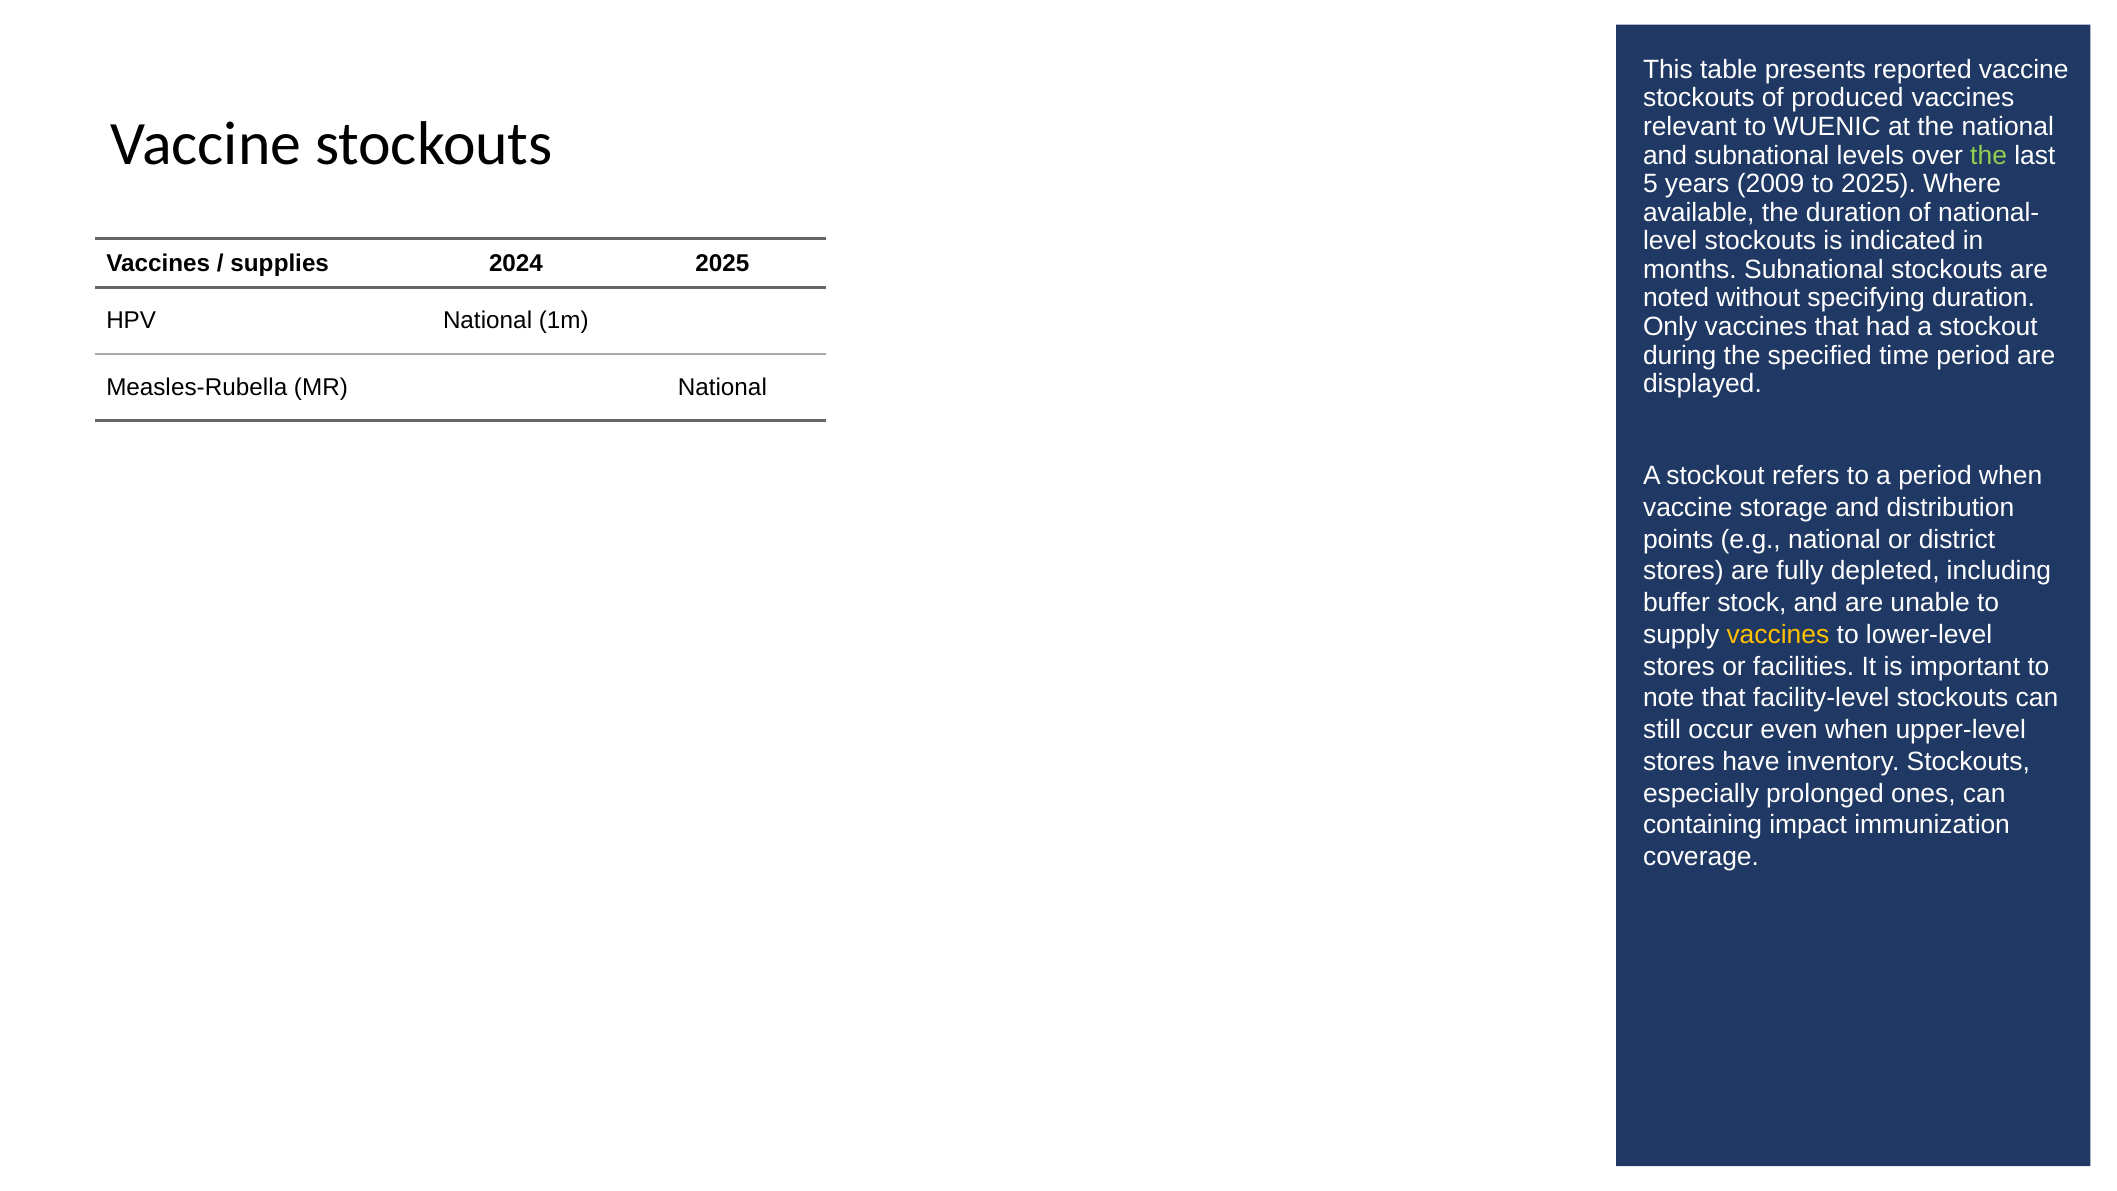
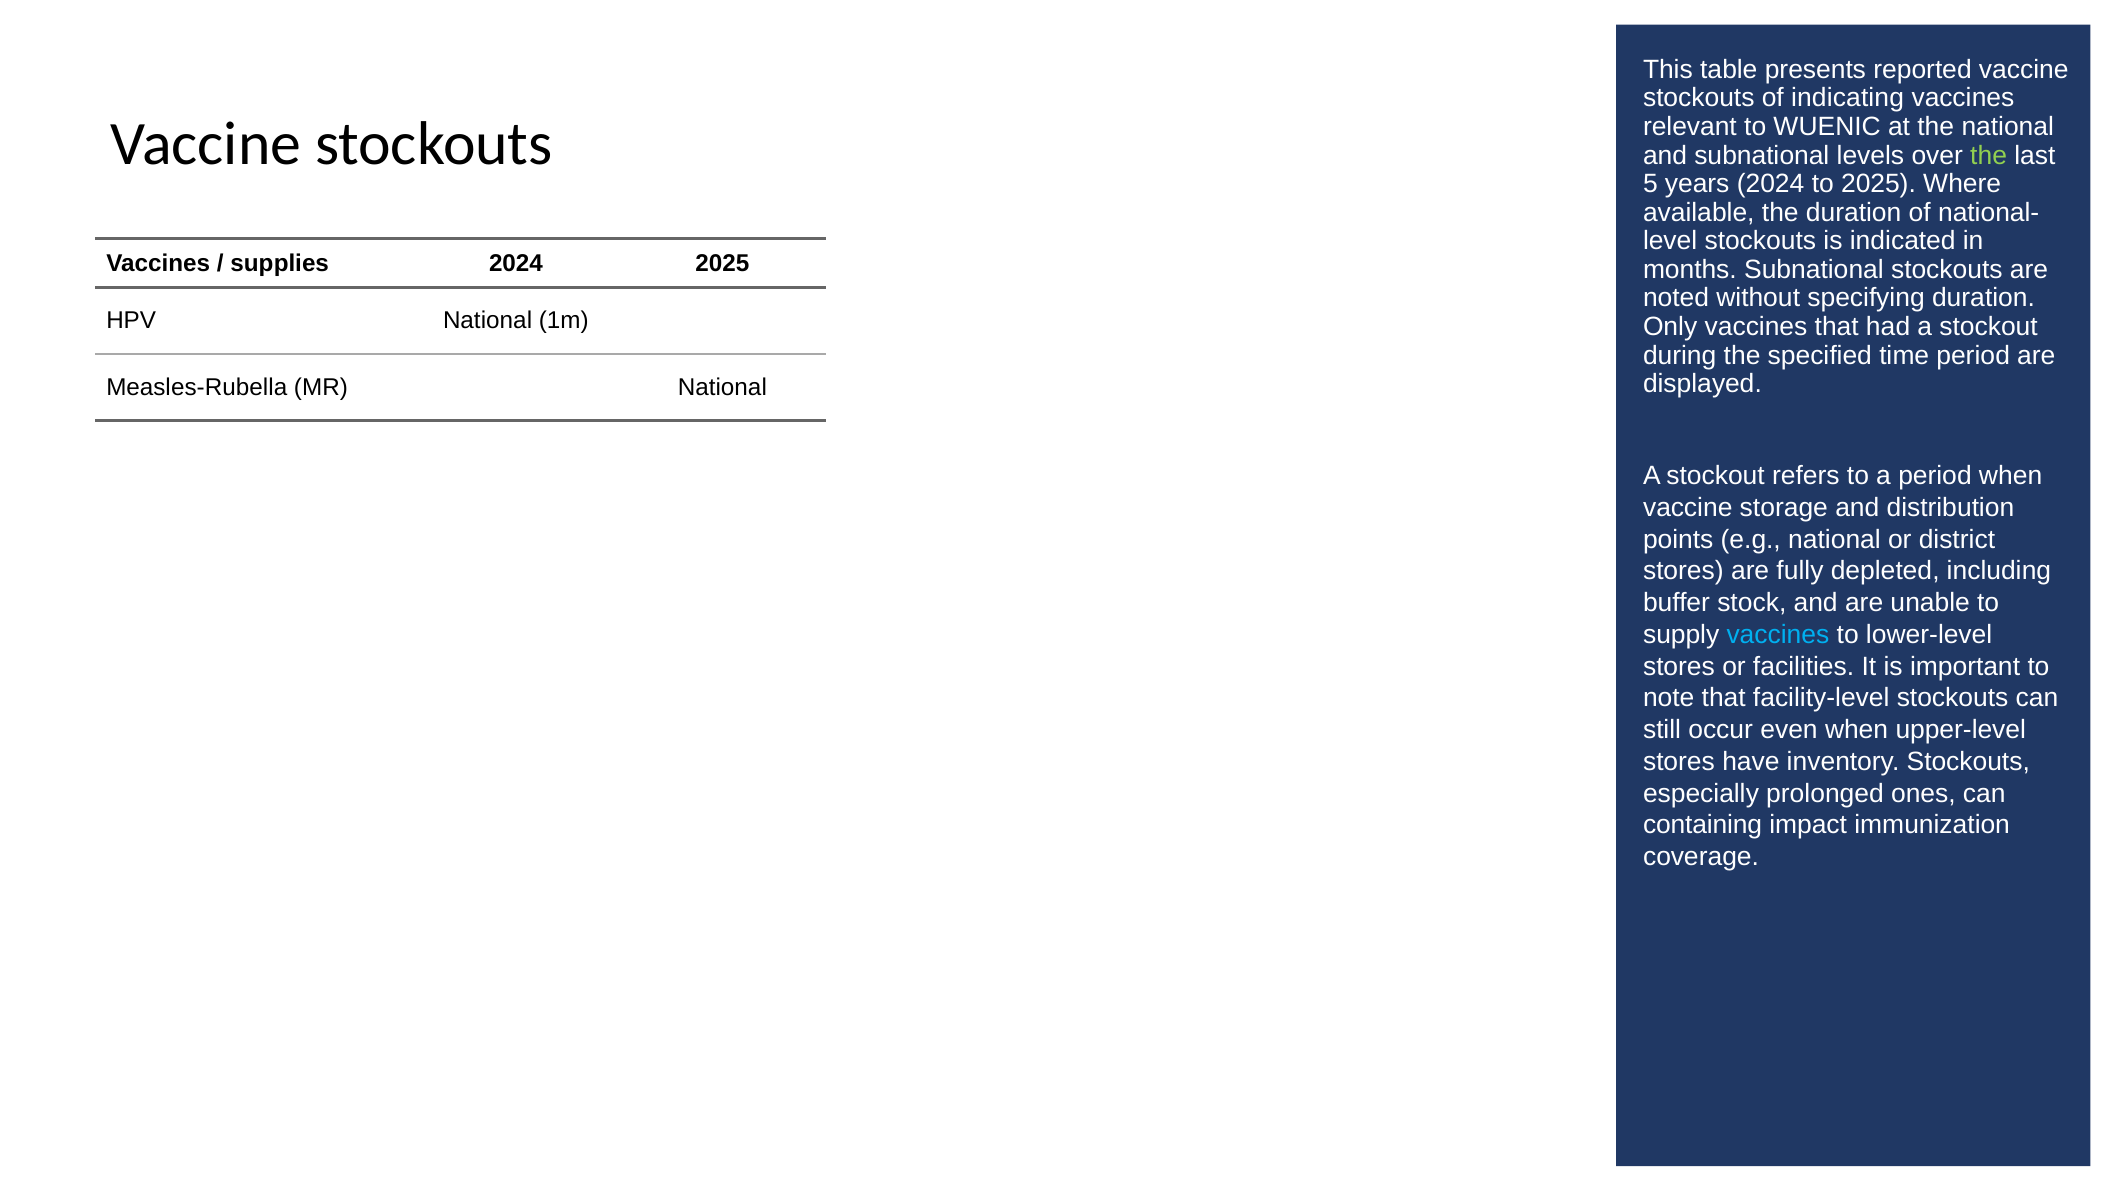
produced: produced -> indicating (1848, 98)
years 2009: 2009 -> 2024 (1771, 184)
vaccines colour: yellow -> light blue (1778, 635)
